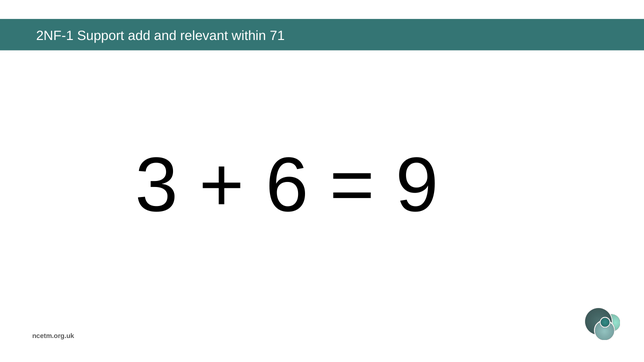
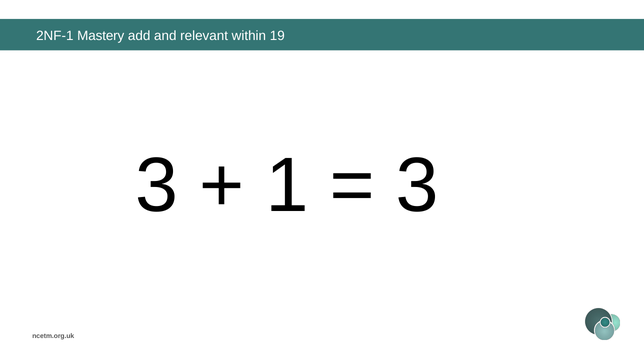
Support: Support -> Mastery (101, 36)
71: 71 -> 19 (277, 36)
6: 6 -> 1 (287, 186)
9: 9 -> 3 (417, 186)
